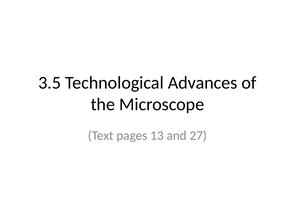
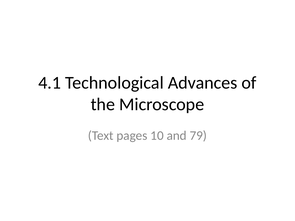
3.5: 3.5 -> 4.1 (50, 83)
13: 13 -> 10 (157, 136)
27: 27 -> 79 (198, 136)
